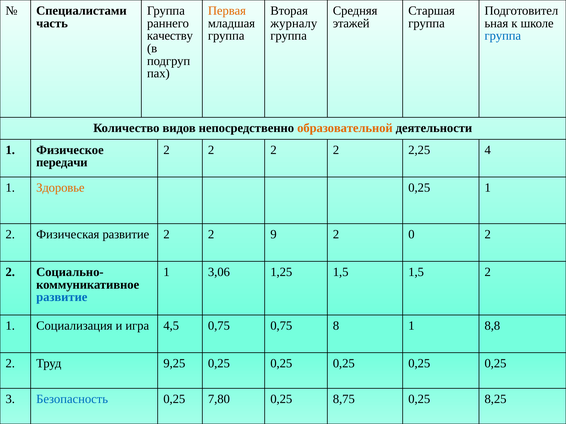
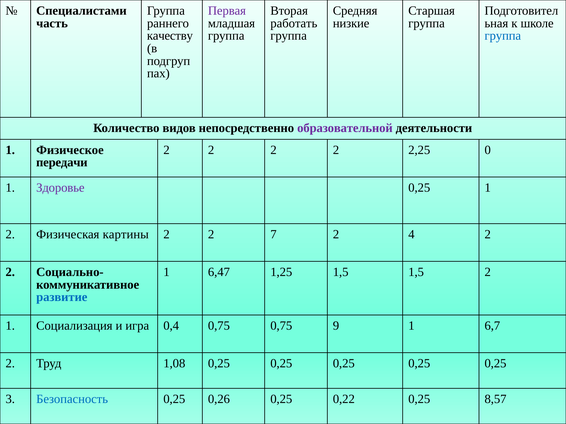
Первая colour: orange -> purple (227, 11)
журналу: журналу -> работать (294, 23)
этажей: этажей -> низкие (351, 23)
образовательной colour: orange -> purple (345, 128)
4: 4 -> 0 (488, 150)
Здоровье colour: orange -> purple (60, 188)
Физическая развитие: развитие -> картины (126, 235)
9: 9 -> 7 (274, 235)
0: 0 -> 4 (411, 235)
3,06: 3,06 -> 6,47 (219, 272)
4,5: 4,5 -> 0,4 (171, 326)
8: 8 -> 9 (336, 326)
8,8: 8,8 -> 6,7 (492, 326)
9,25: 9,25 -> 1,08 (174, 364)
7,80: 7,80 -> 0,26 (219, 399)
8,75: 8,75 -> 0,22 (344, 399)
8,25: 8,25 -> 8,57 (495, 399)
